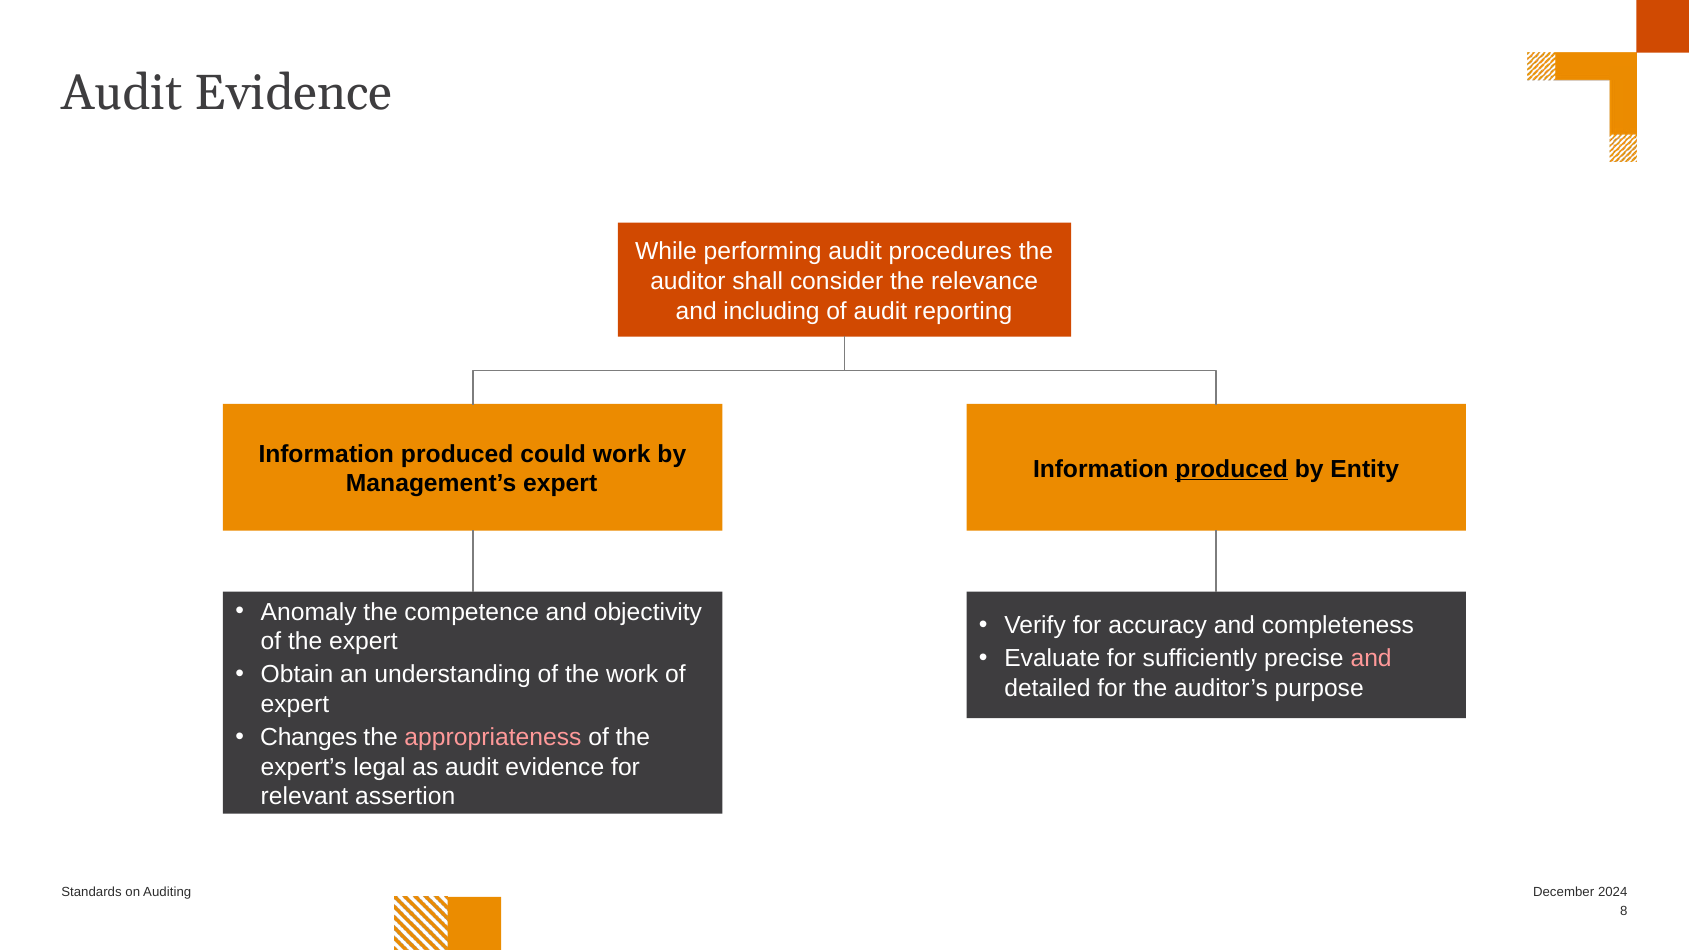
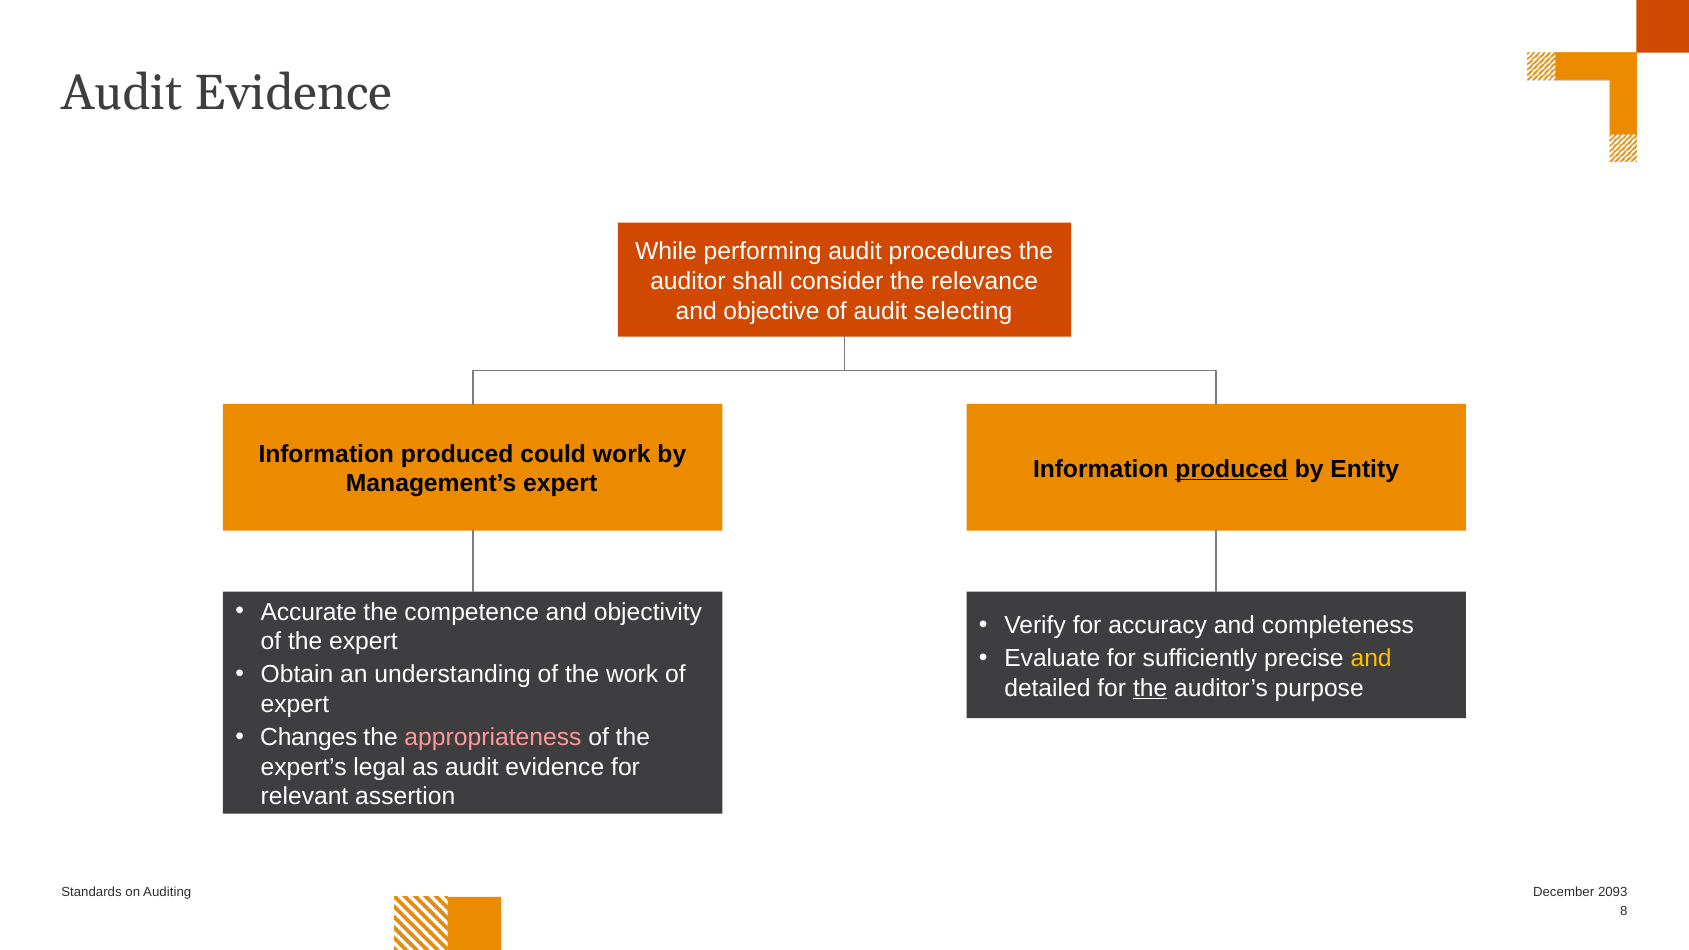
including: including -> objective (772, 311)
reporting: reporting -> selecting (963, 311)
Anomaly: Anomaly -> Accurate (309, 612)
and colour: pink -> yellow (1371, 658)
the underline: none -> present (1150, 688)
2024: 2024 -> 2093 (1613, 892)
